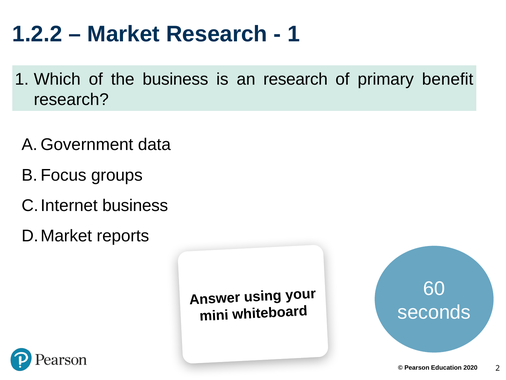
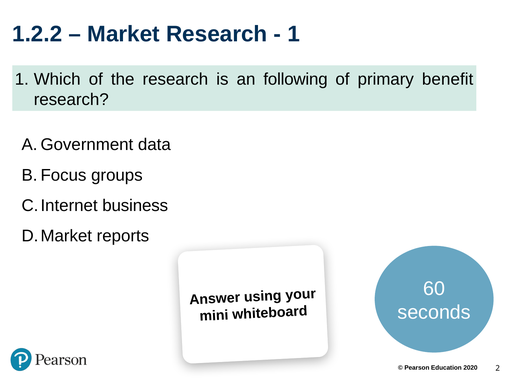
the business: business -> research (175, 79)
an research: research -> following (296, 79)
